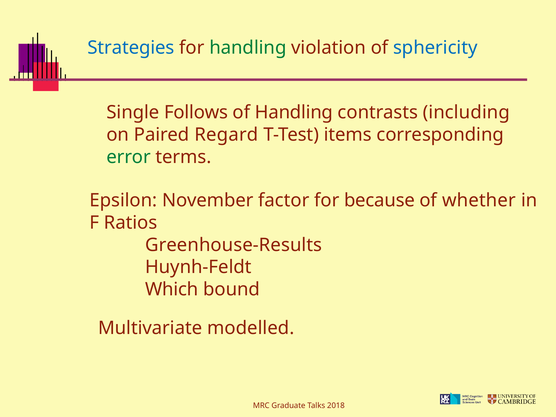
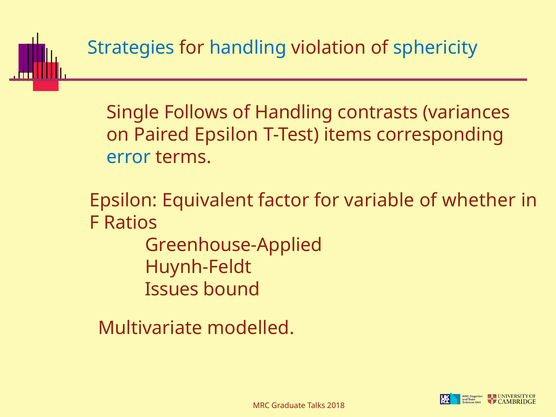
handling colour: green -> blue (248, 48)
including: including -> variances (466, 112)
Paired Regard: Regard -> Epsilon (226, 135)
error colour: green -> blue (129, 157)
November: November -> Equivalent (208, 200)
because: because -> variable (379, 200)
Greenhouse-Results: Greenhouse-Results -> Greenhouse-Applied (234, 245)
Which: Which -> Issues (172, 289)
